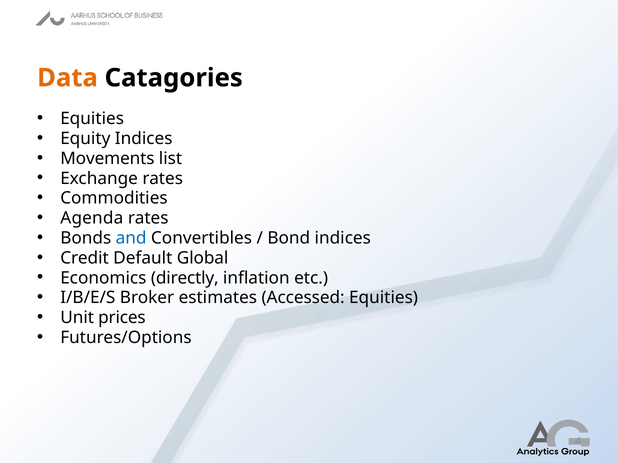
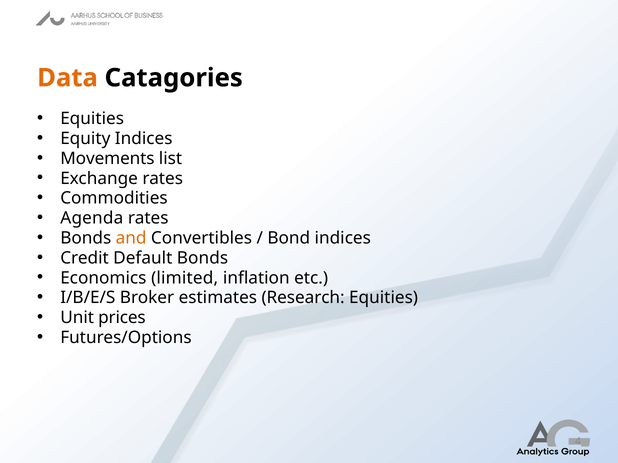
and colour: blue -> orange (131, 238)
Default Global: Global -> Bonds (203, 258)
directly: directly -> limited (185, 278)
Accessed: Accessed -> Research (303, 298)
